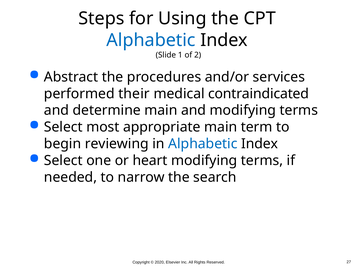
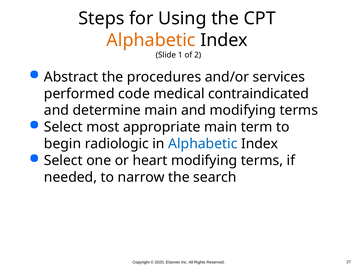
Alphabetic colour: blue -> orange (151, 40)
their: their -> code (134, 94)
reviewing: reviewing -> radiologic (117, 144)
